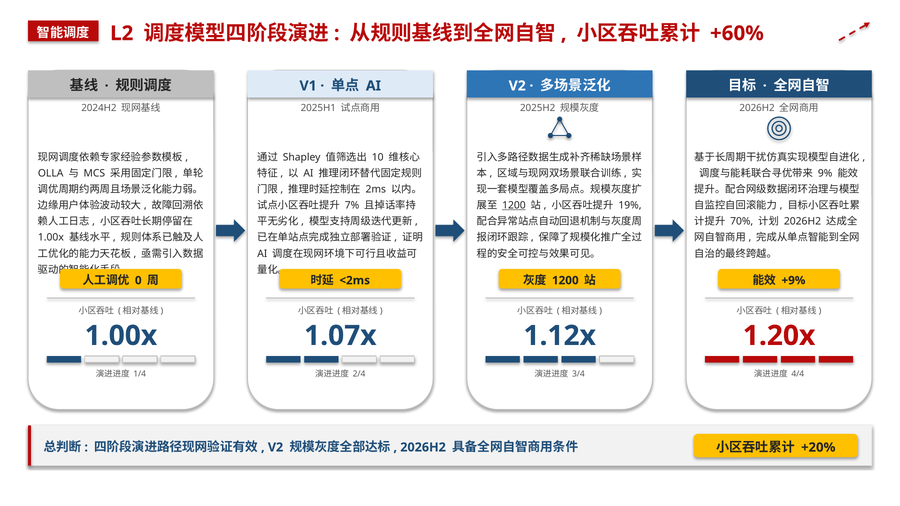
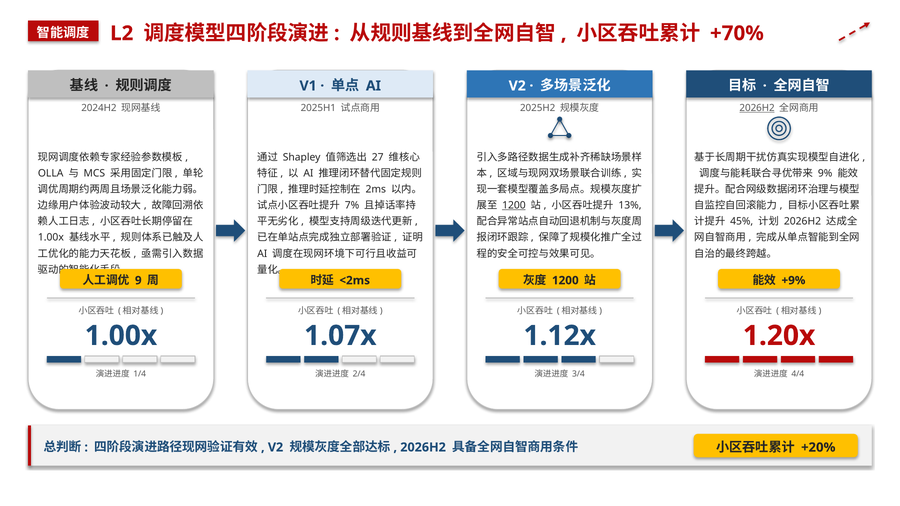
+60%: +60% -> +70% (737, 33)
2026H2 underline: none -> present (757, 108)
10: 10 -> 27 (378, 157)
19%: 19% -> 13% (630, 206)
70%: 70% -> 45% (742, 222)
0: 0 -> 9 (138, 281)
